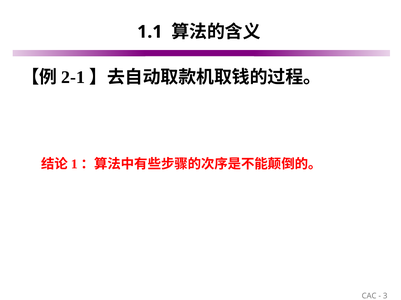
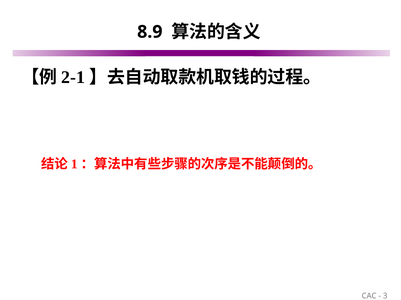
1.1: 1.1 -> 8.9 (150, 32)
